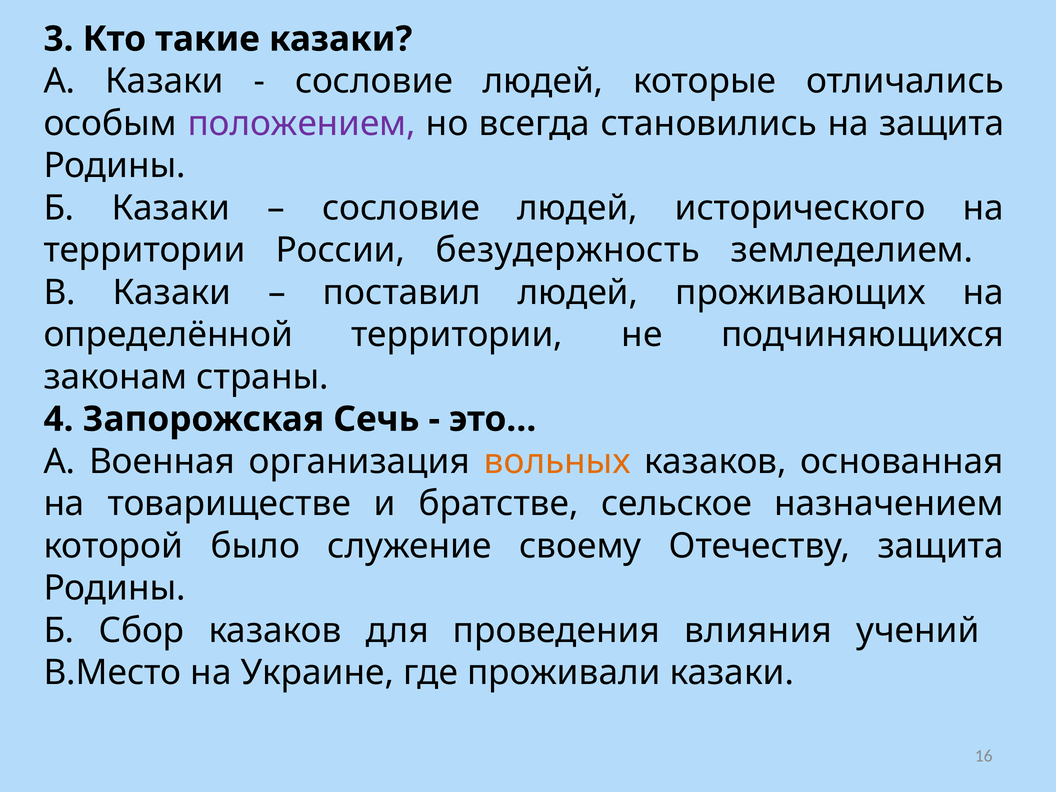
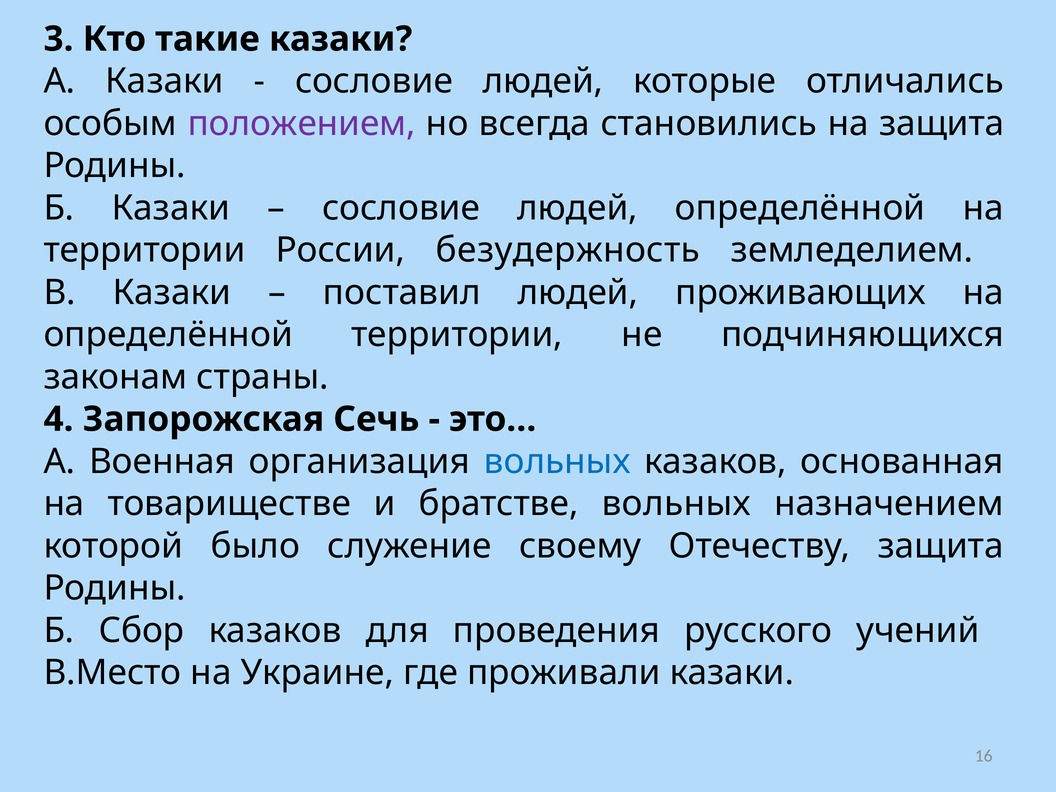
людей исторического: исторического -> определённой (800, 208)
вольных colour: orange -> blue (557, 461)
братстве сельское: сельское -> вольных (676, 504)
влияния: влияния -> русского (758, 630)
